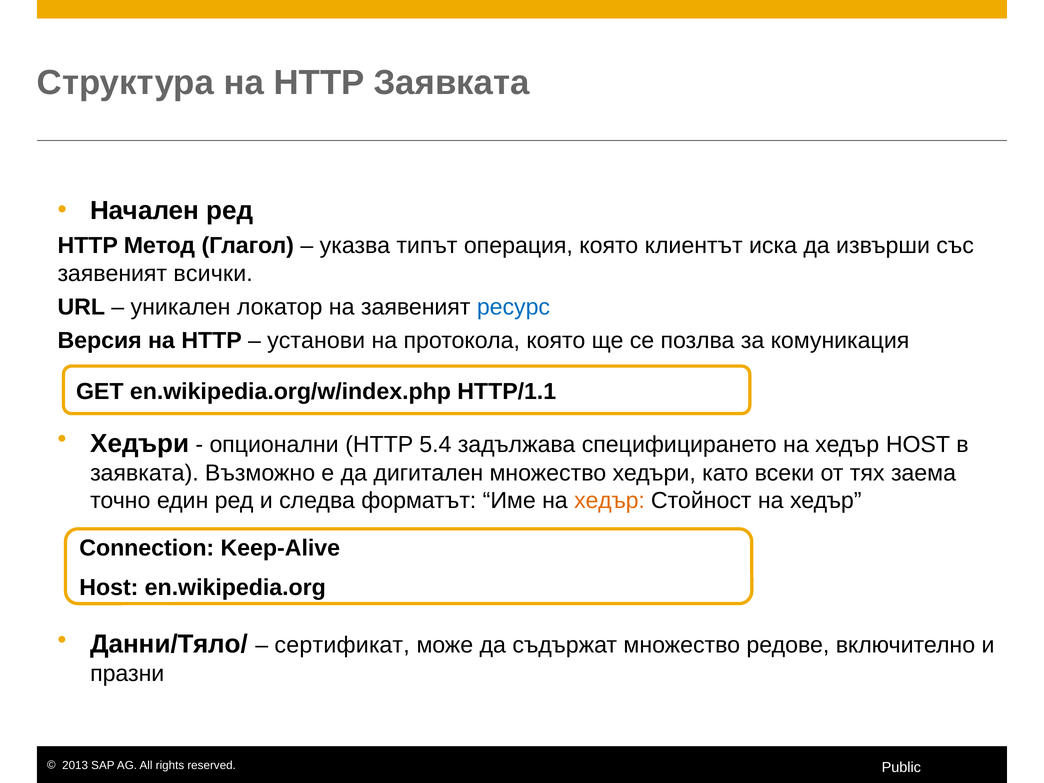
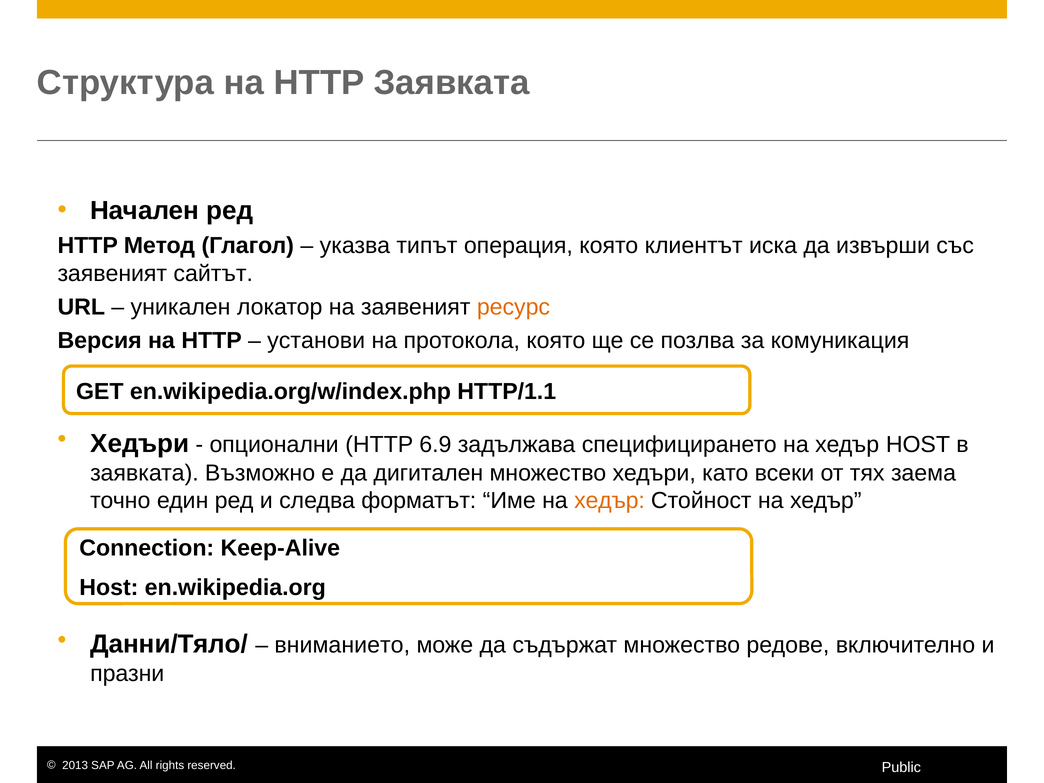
всички: всички -> сайтът (213, 273)
ресурс colour: blue -> orange (513, 307)
5.4: 5.4 -> 6.9 (435, 445)
сертификат: сертификат -> вниманието (342, 645)
